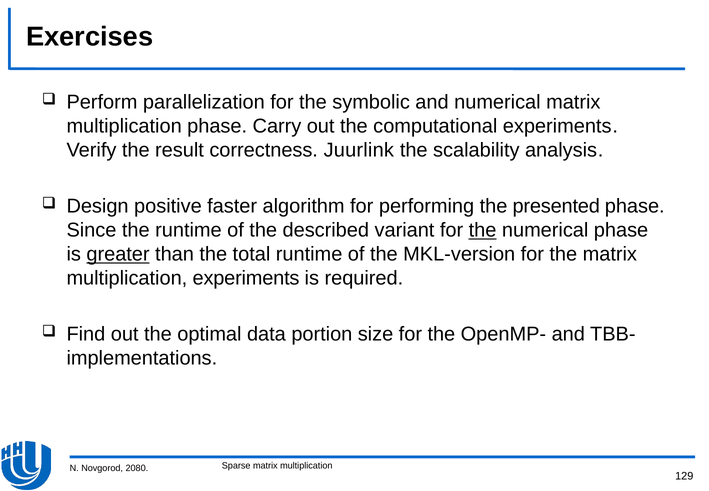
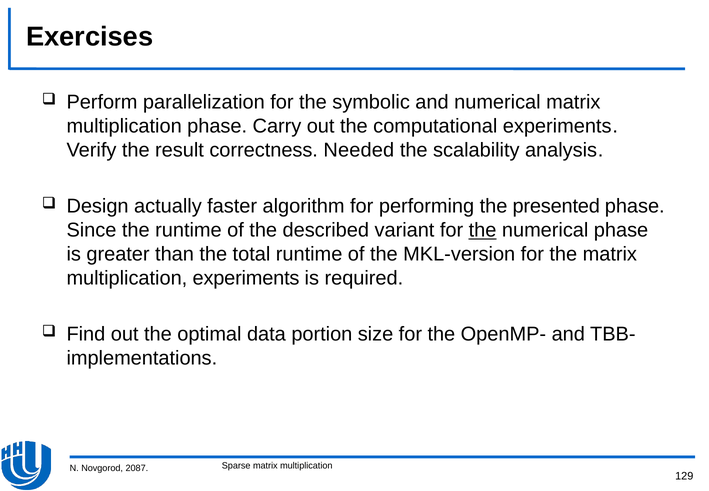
Juurlink: Juurlink -> Needed (359, 150)
positive: positive -> actually (168, 206)
greater underline: present -> none (118, 254)
2080: 2080 -> 2087 (137, 468)
